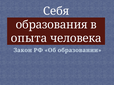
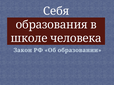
опыта: опыта -> школе (29, 38)
